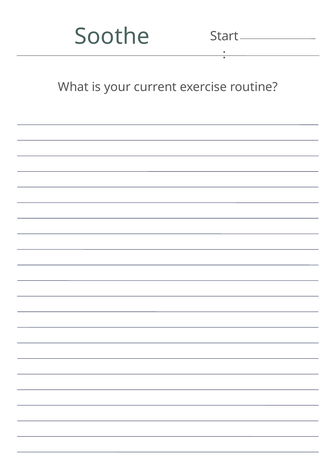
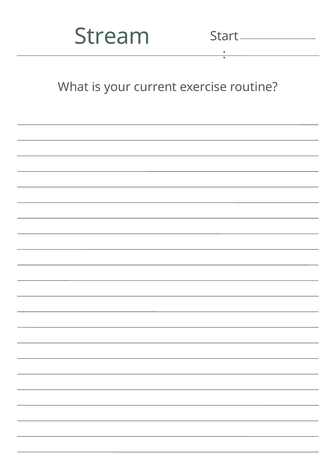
Soothe: Soothe -> Stream (112, 36)
